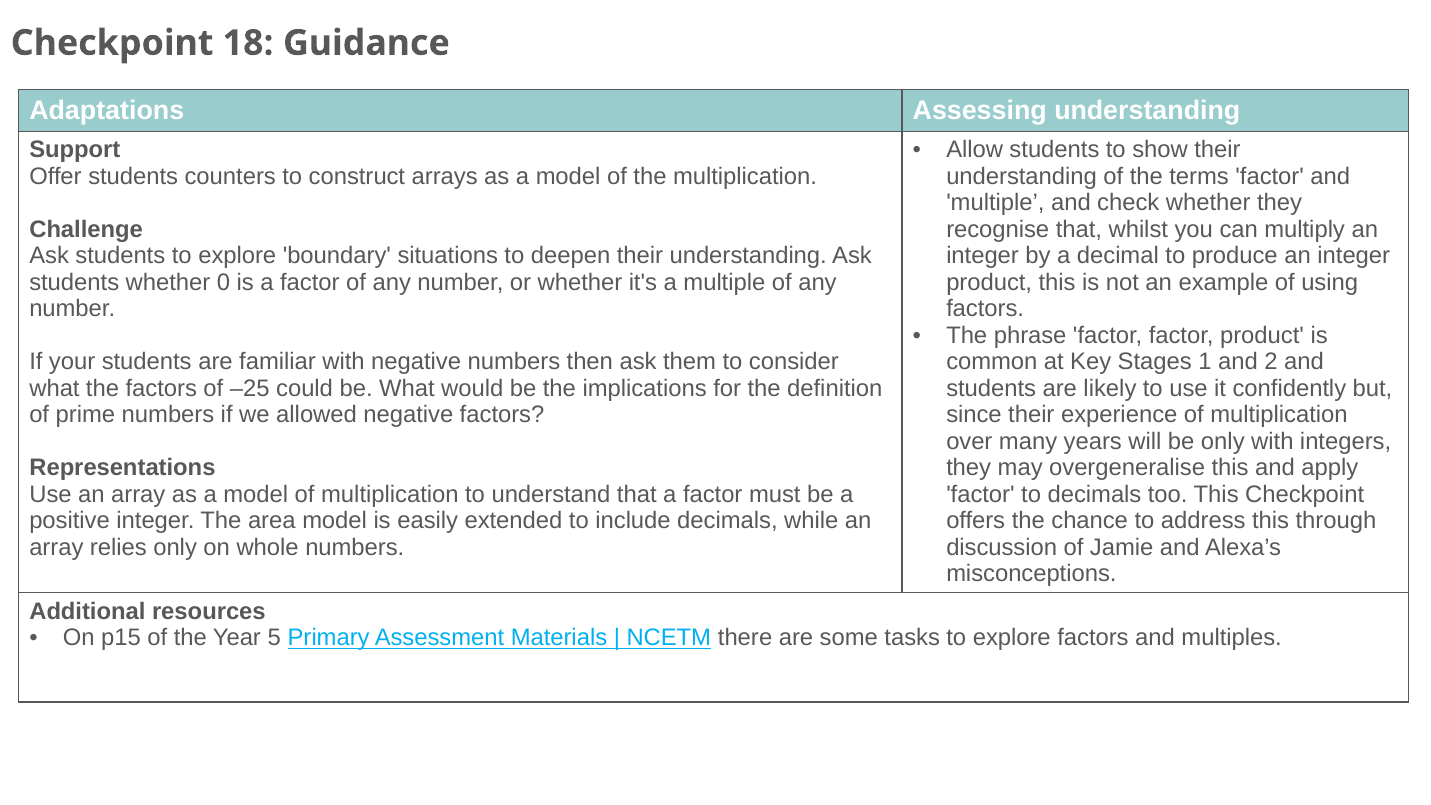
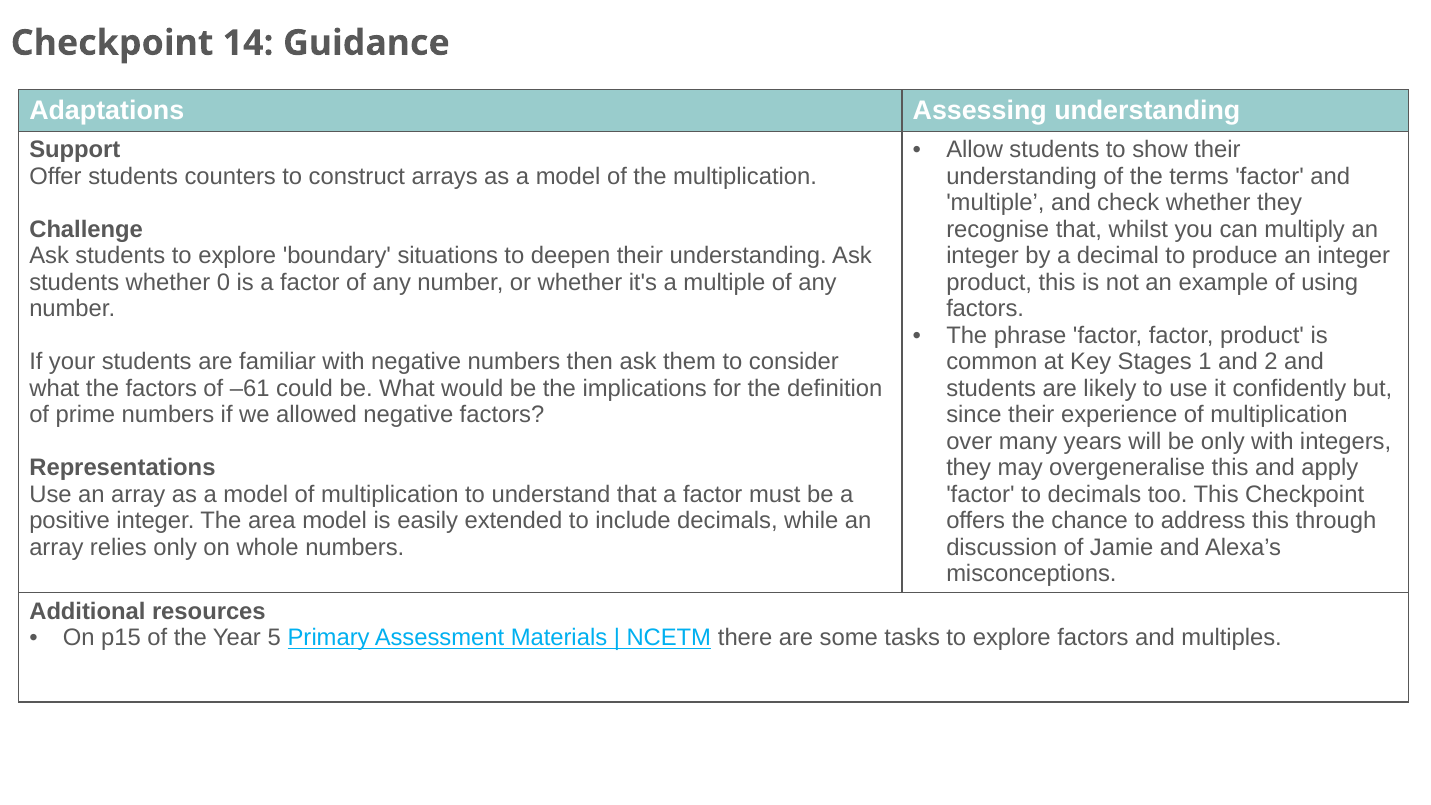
18: 18 -> 14 (248, 43)
–25: –25 -> –61 (250, 389)
